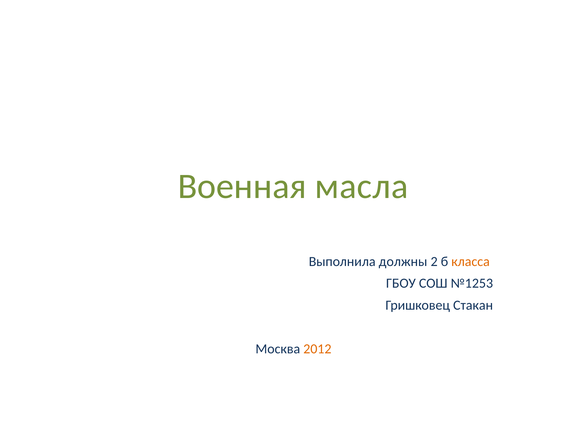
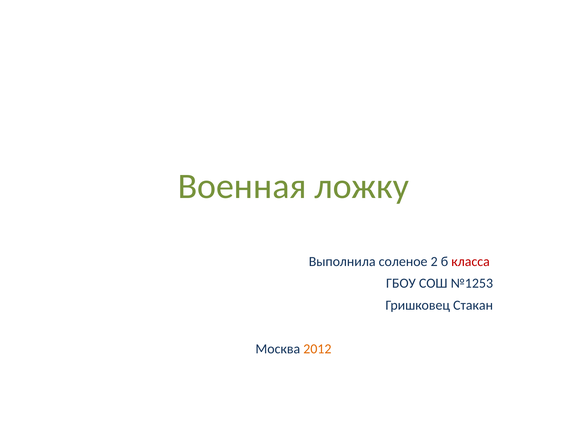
масла: масла -> ложку (362, 186)
должны: должны -> соленое (403, 262)
класса colour: orange -> red (471, 262)
